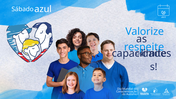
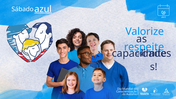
azul underline: none -> present (43, 9)
